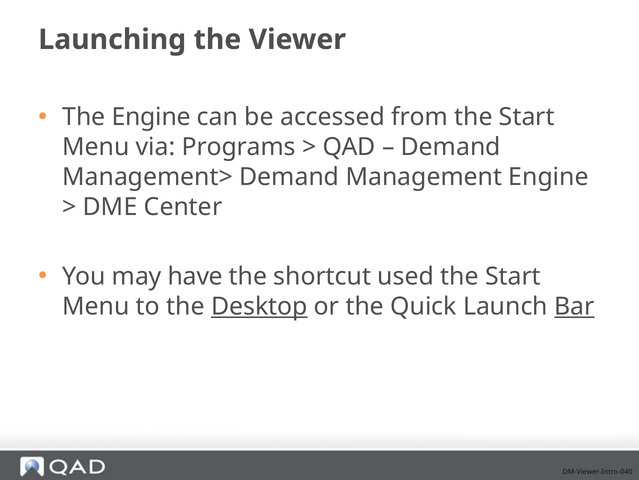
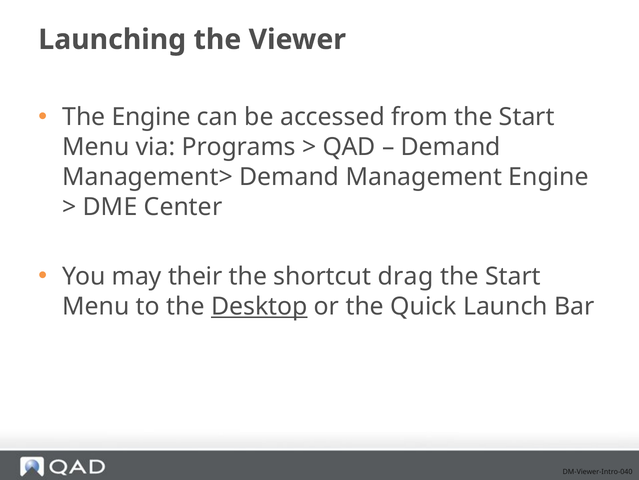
have: have -> their (195, 276)
used: used -> drag (406, 276)
Bar underline: present -> none (574, 306)
